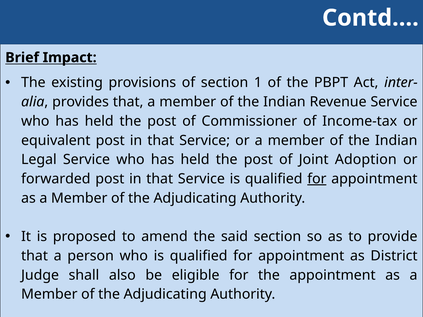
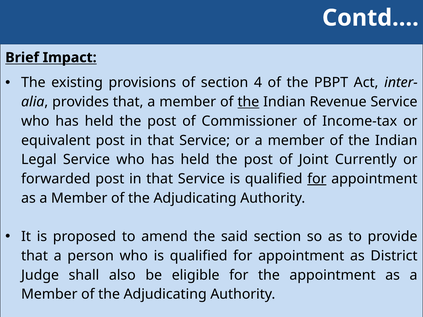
1: 1 -> 4 (258, 83)
the underline: none -> present (248, 102)
Adoption: Adoption -> Currently (366, 160)
